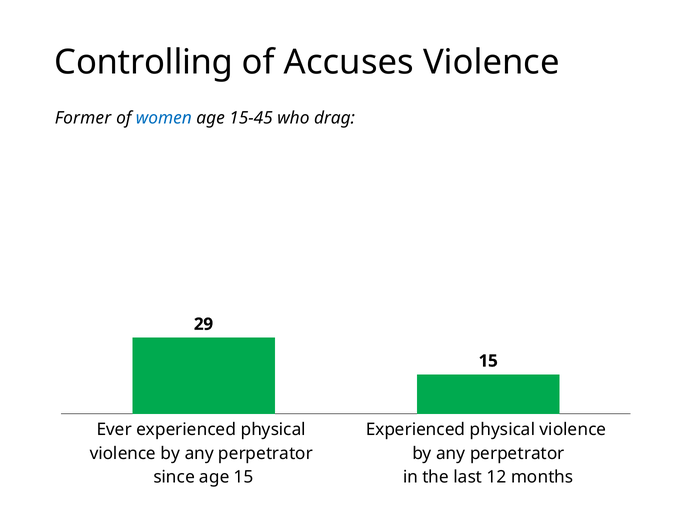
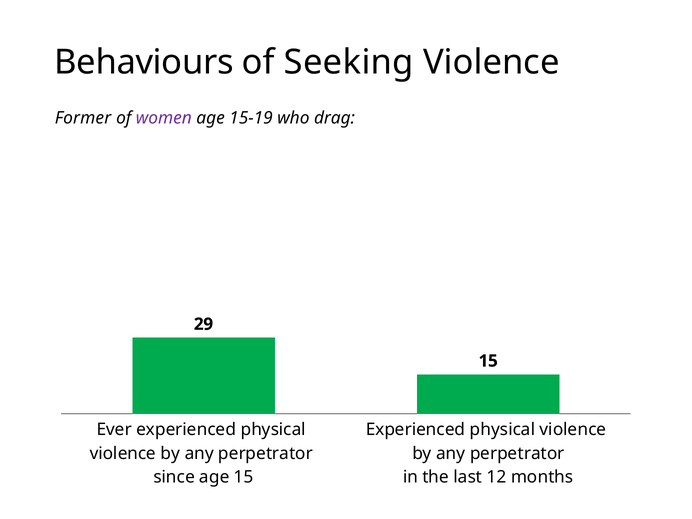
Controlling: Controlling -> Behaviours (144, 63)
Accuses: Accuses -> Seeking (349, 63)
women colour: blue -> purple (164, 118)
15-45: 15-45 -> 15-19 (251, 118)
